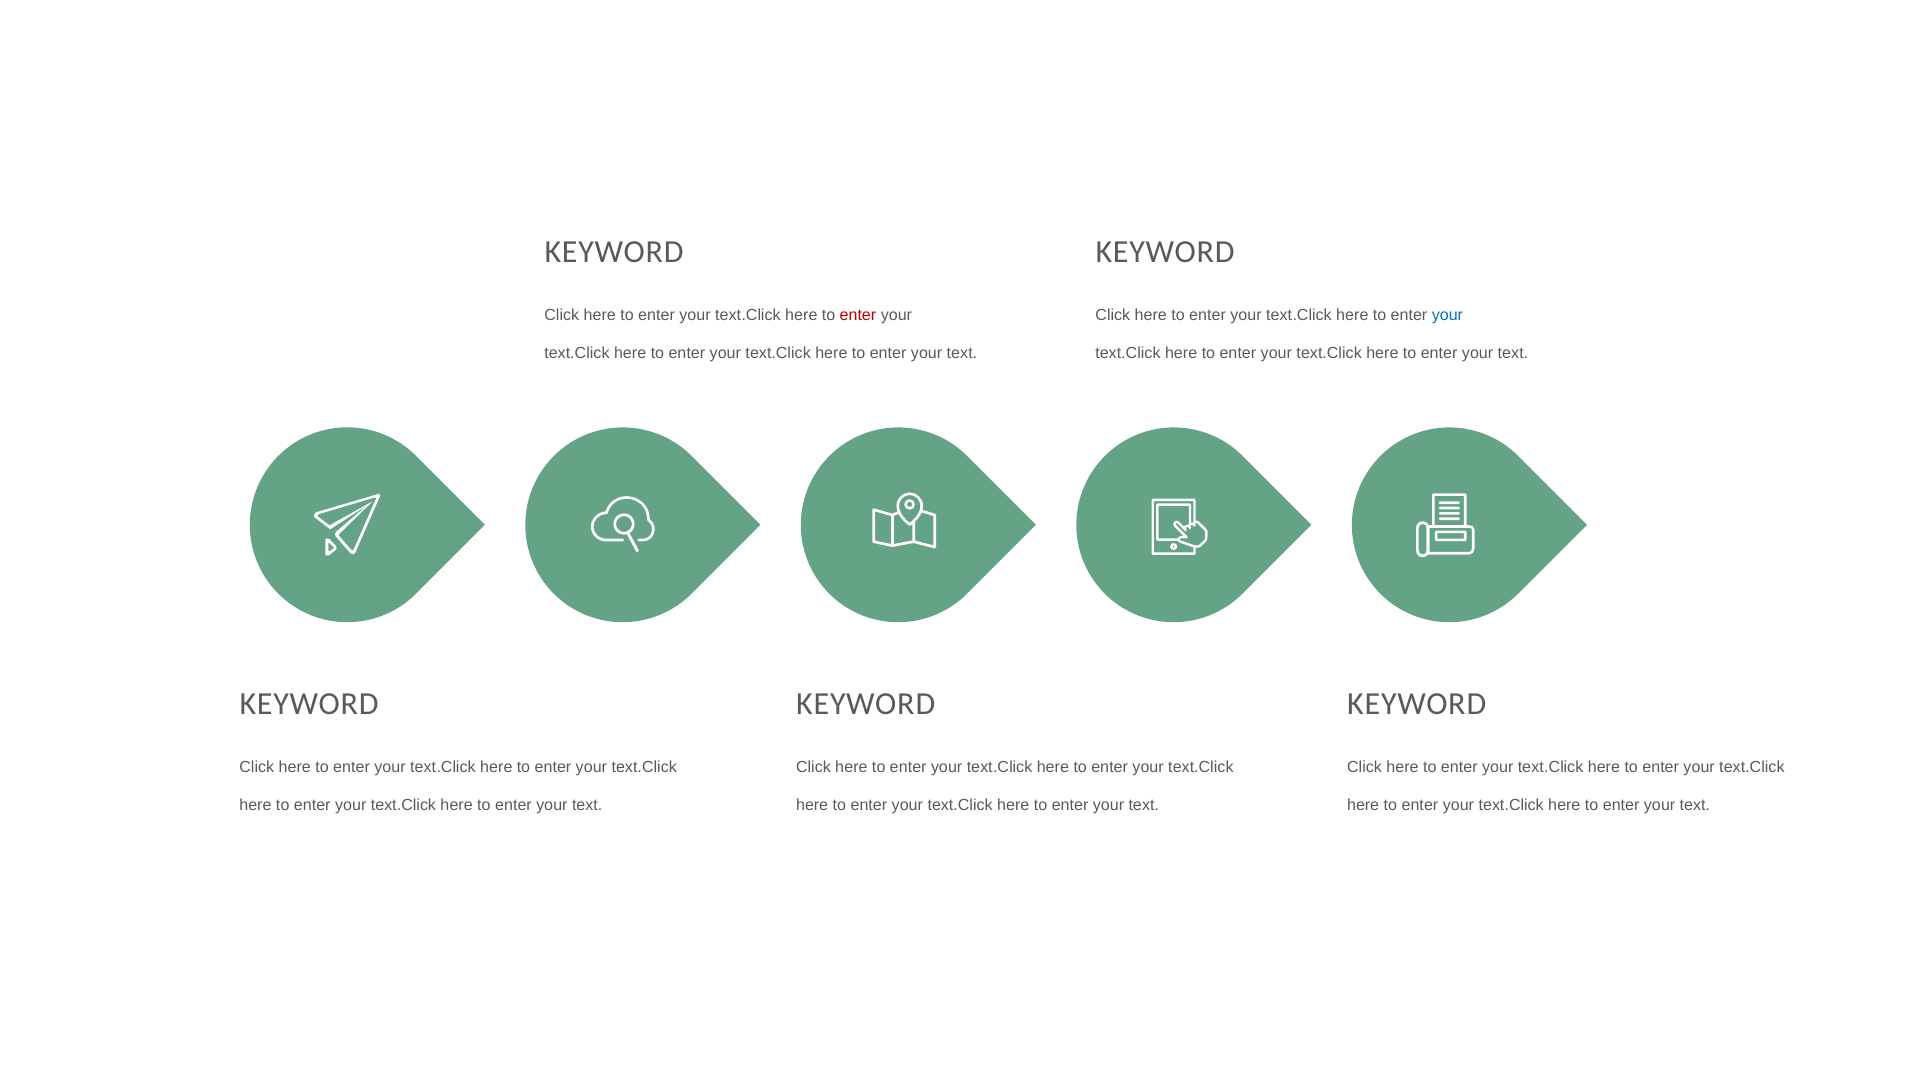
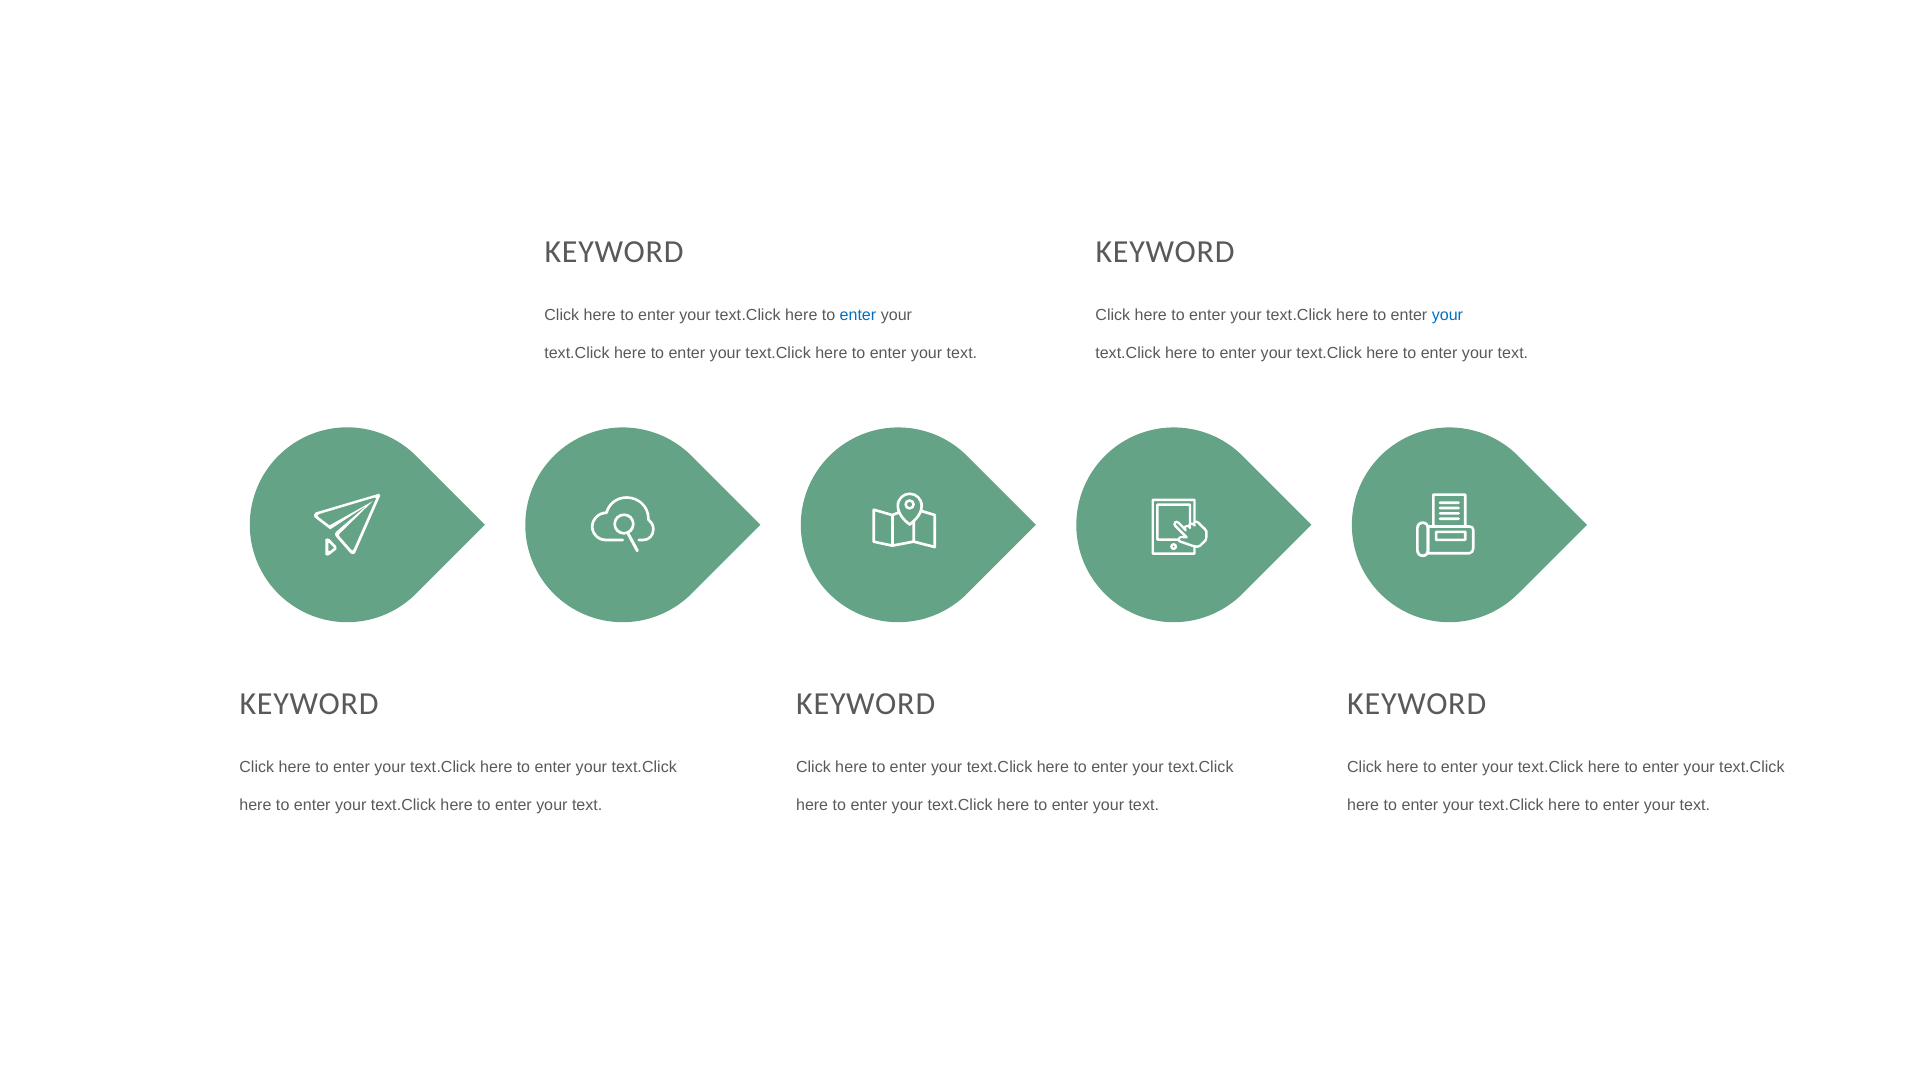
enter colour: red -> blue (858, 315)
